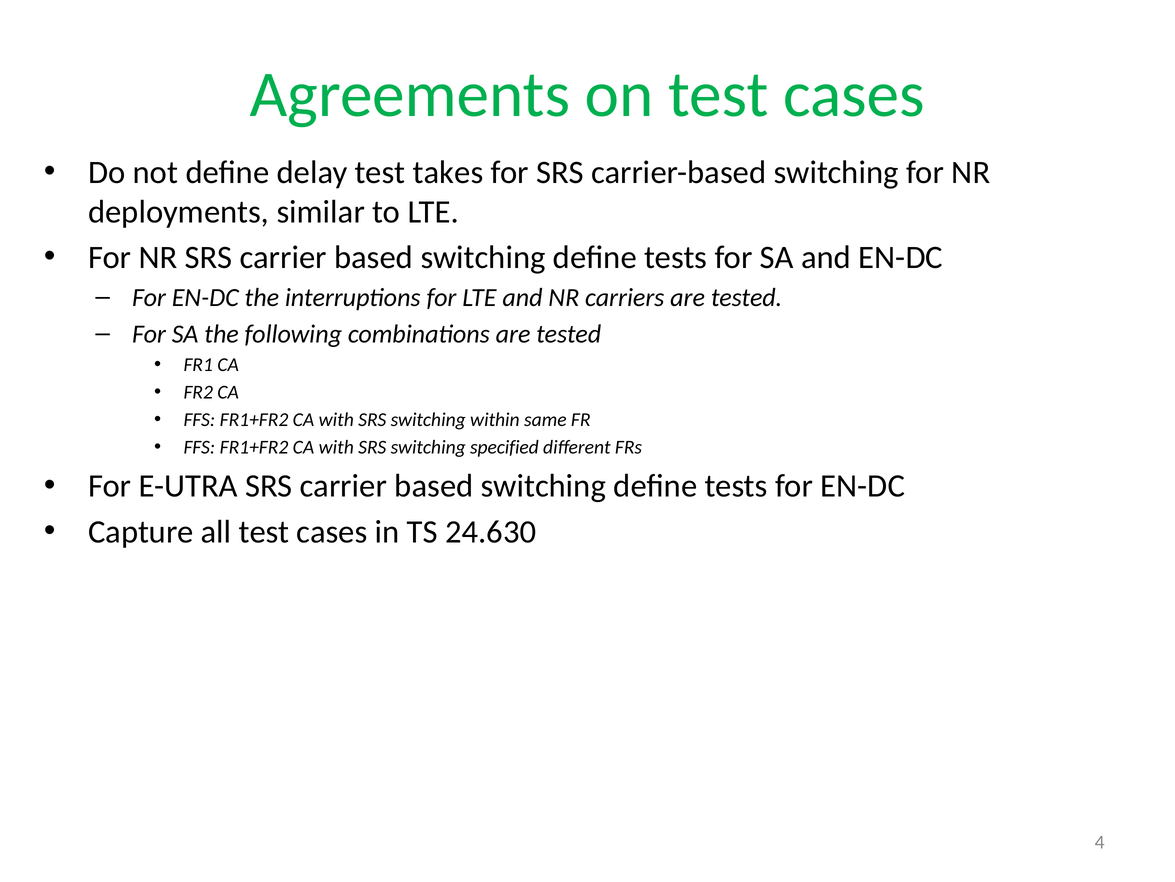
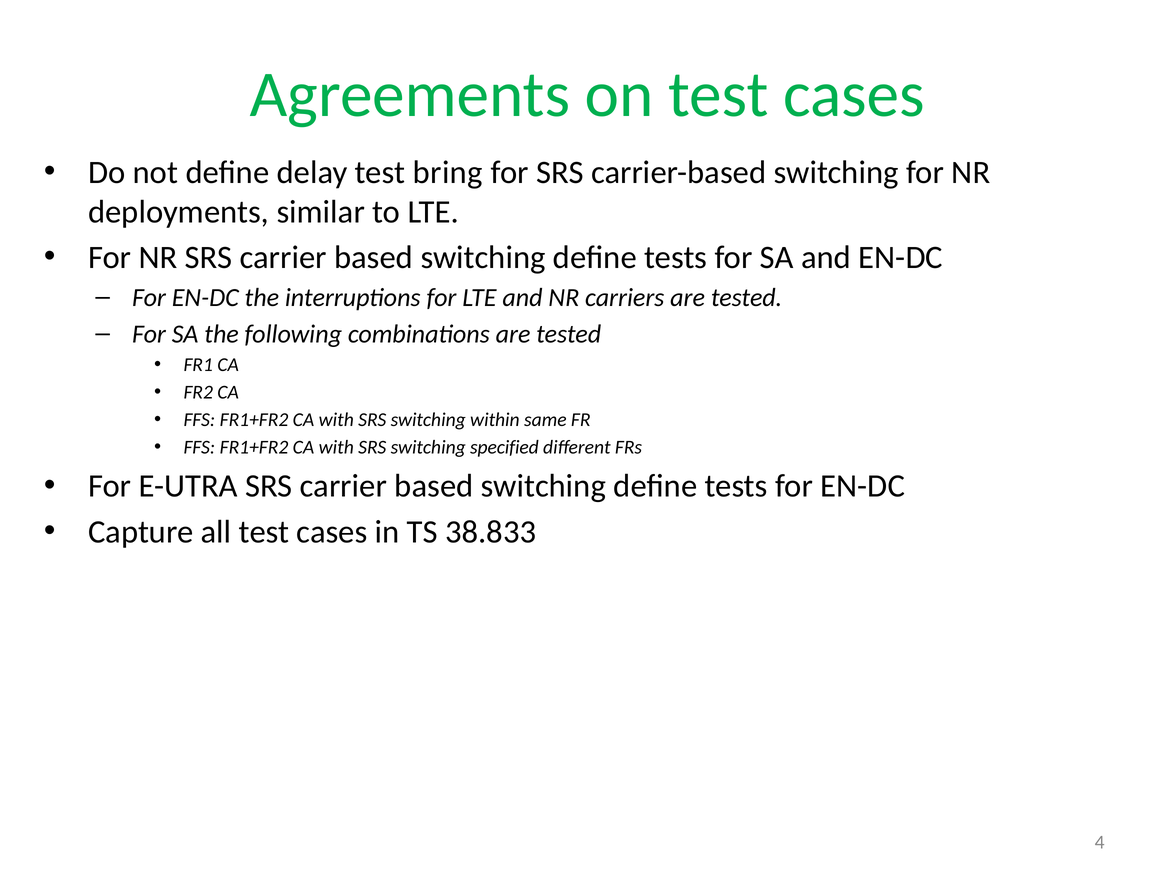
takes: takes -> bring (448, 172)
24.630: 24.630 -> 38.833 (491, 531)
